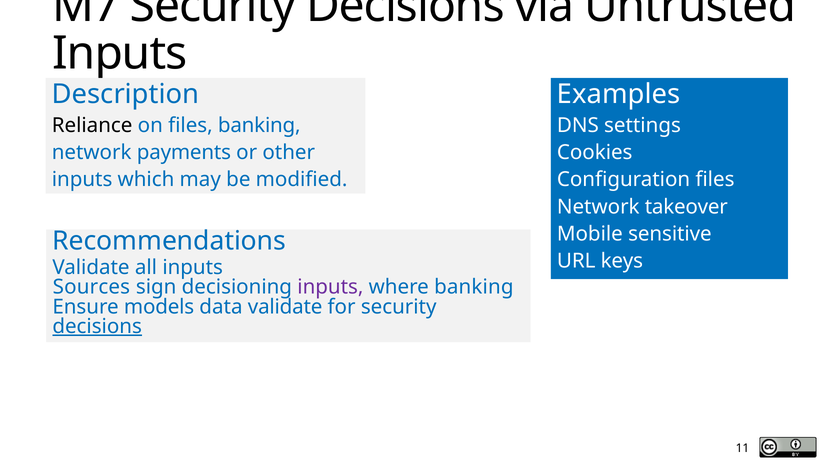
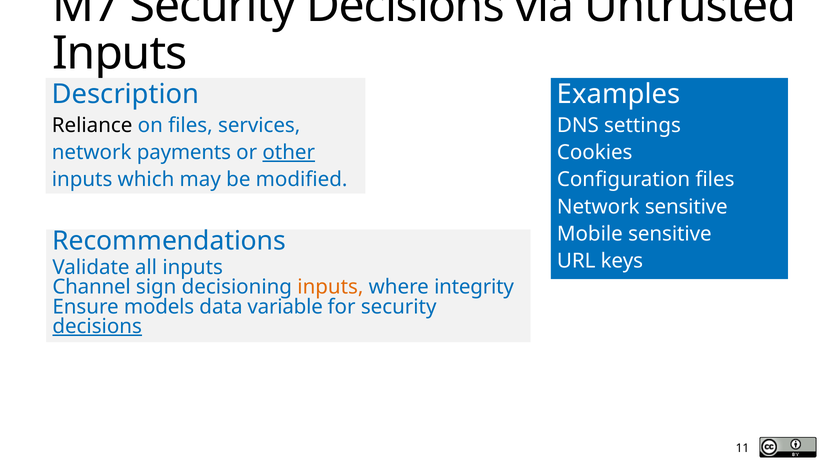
files banking: banking -> services (259, 125)
other underline: none -> present (289, 152)
Network takeover: takeover -> sensitive (686, 206)
Sources: Sources -> Channel (92, 287)
inputs colour: purple -> orange (330, 287)
where banking: banking -> integrity (474, 287)
data validate: validate -> variable (285, 306)
